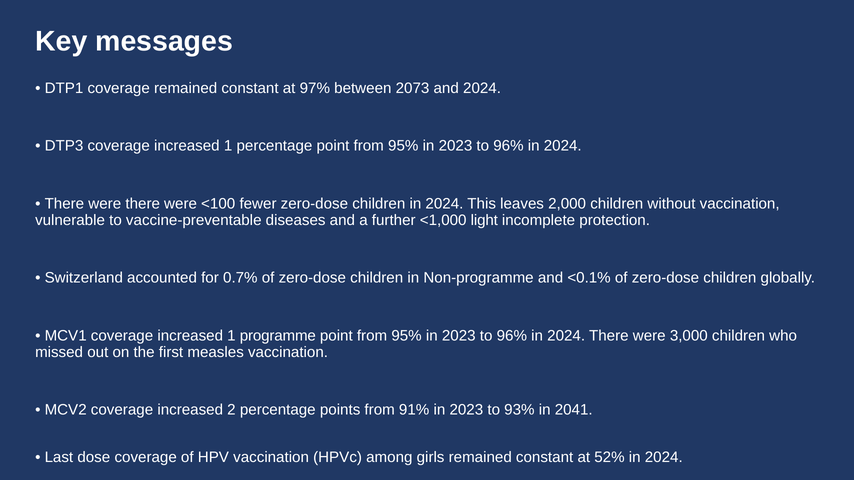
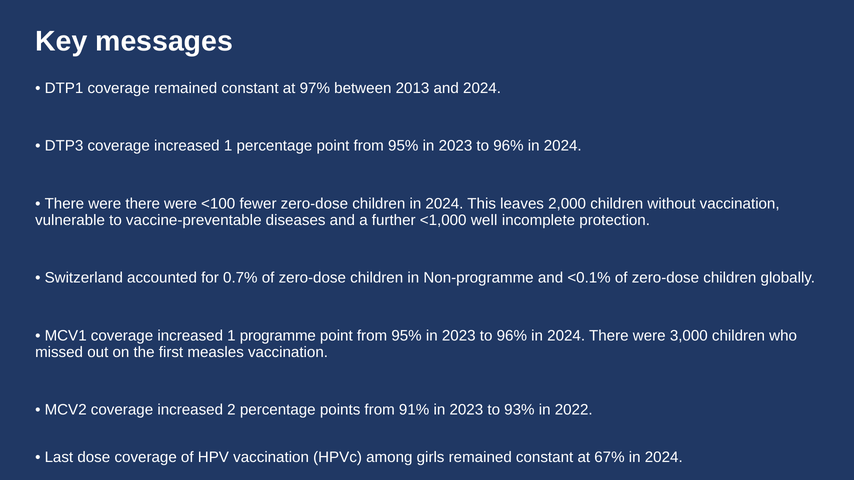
2073: 2073 -> 2013 (413, 88)
light: light -> well (484, 220)
2041: 2041 -> 2022 (574, 410)
52%: 52% -> 67% (609, 458)
